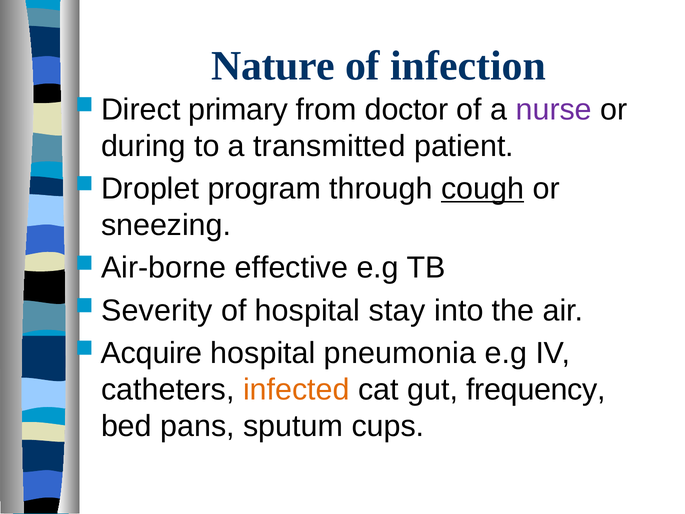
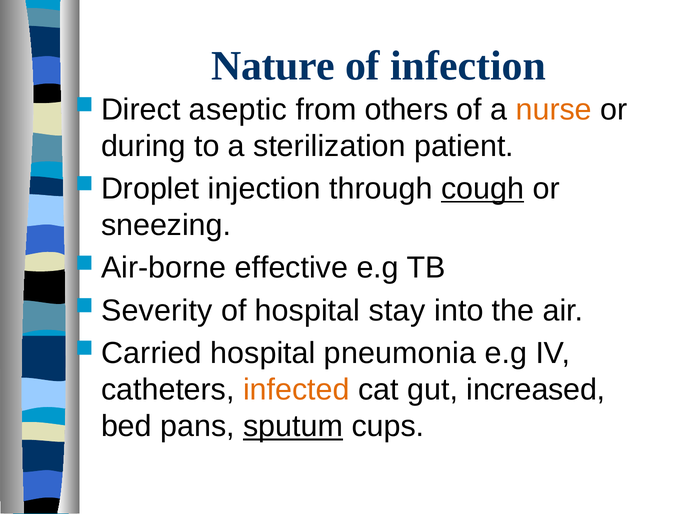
primary: primary -> aseptic (238, 109)
doctor: doctor -> others (407, 109)
nurse colour: purple -> orange (554, 109)
transmitted: transmitted -> sterilization (329, 146)
program: program -> injection (264, 189)
Acquire: Acquire -> Carried (151, 353)
frequency: frequency -> increased (536, 390)
sputum underline: none -> present (293, 426)
